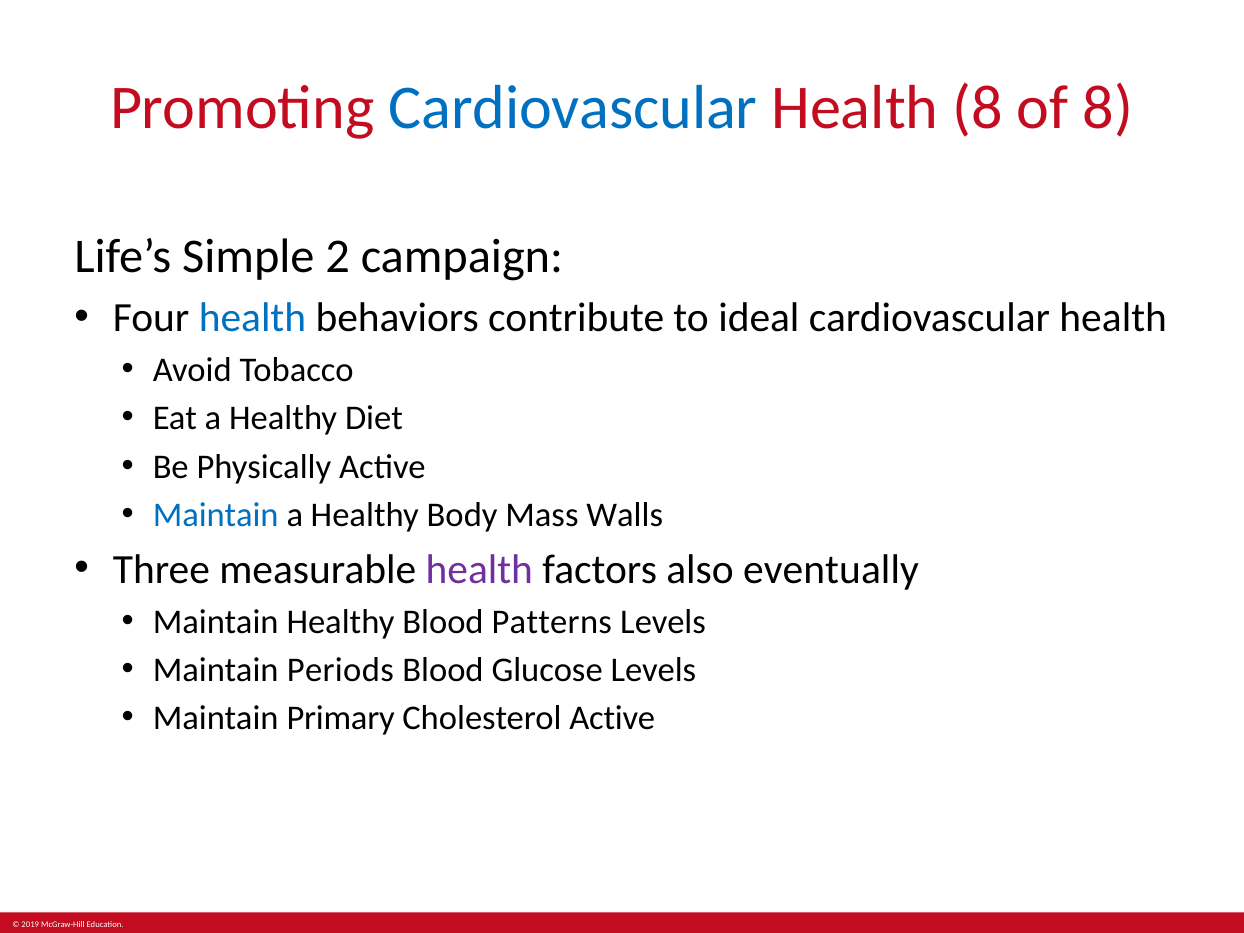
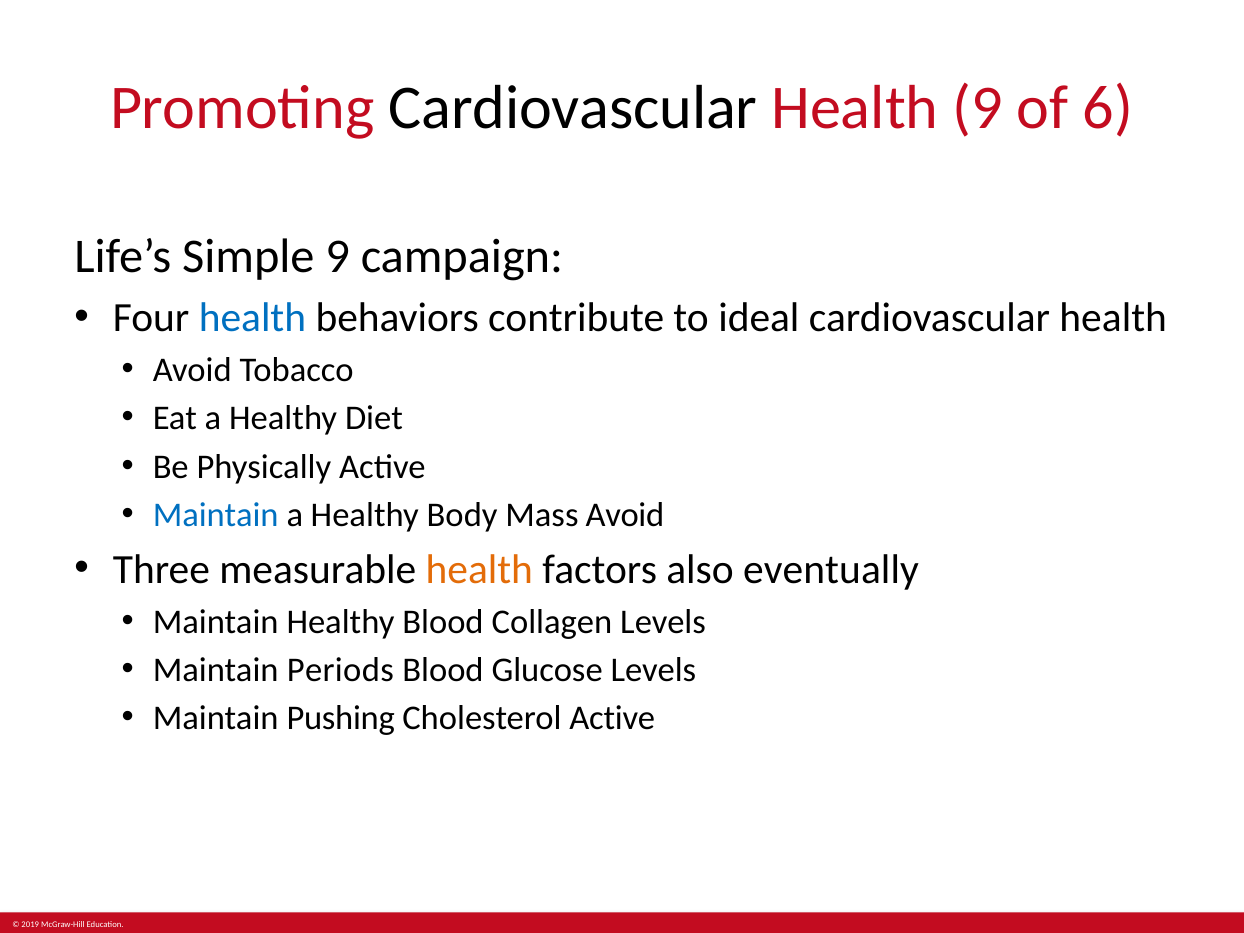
Cardiovascular colour: blue -> black (573, 108)
Health 8: 8 -> 9 (978, 108)
of 8: 8 -> 6 (1108, 108)
Simple 2: 2 -> 9 (338, 256)
Mass Walls: Walls -> Avoid (625, 515)
health colour: purple -> orange (479, 570)
Patterns: Patterns -> Collagen (552, 622)
Primary: Primary -> Pushing (341, 718)
